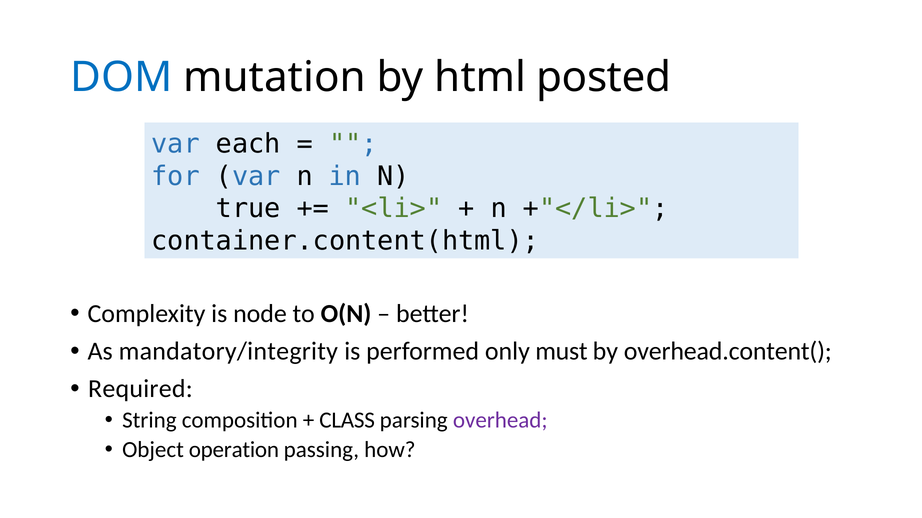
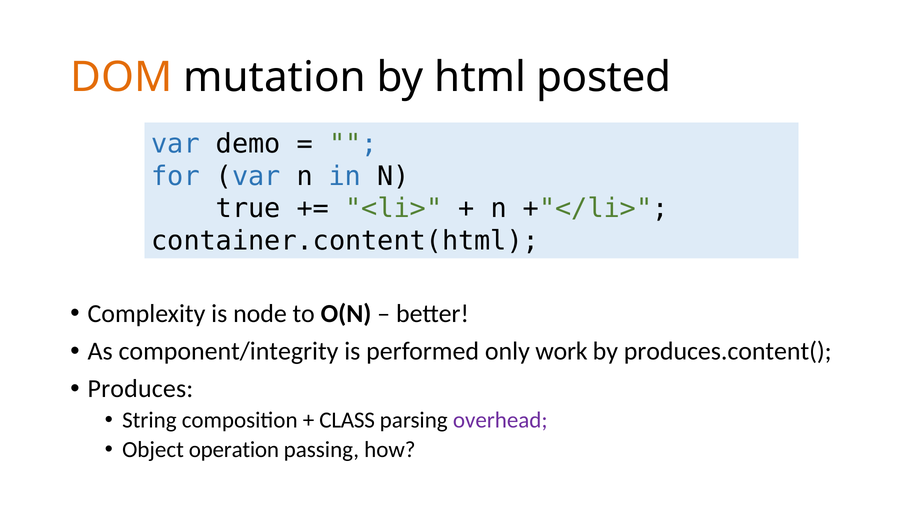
DOM colour: blue -> orange (121, 77)
each: each -> demo (248, 144)
mandatory/integrity: mandatory/integrity -> component/integrity (228, 352)
must: must -> work (561, 352)
overhead.content(: overhead.content( -> produces.content( (728, 352)
Required: Required -> Produces (140, 389)
